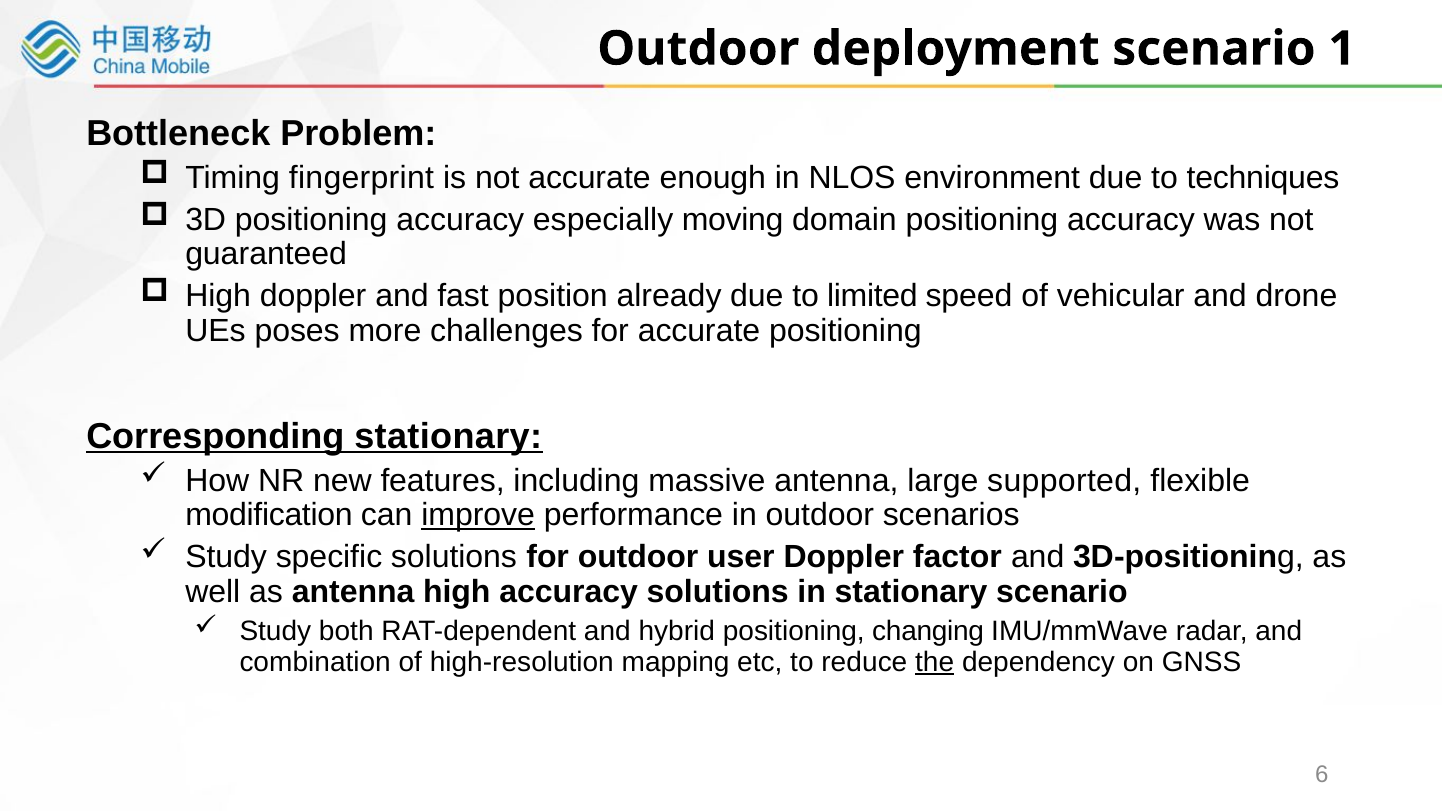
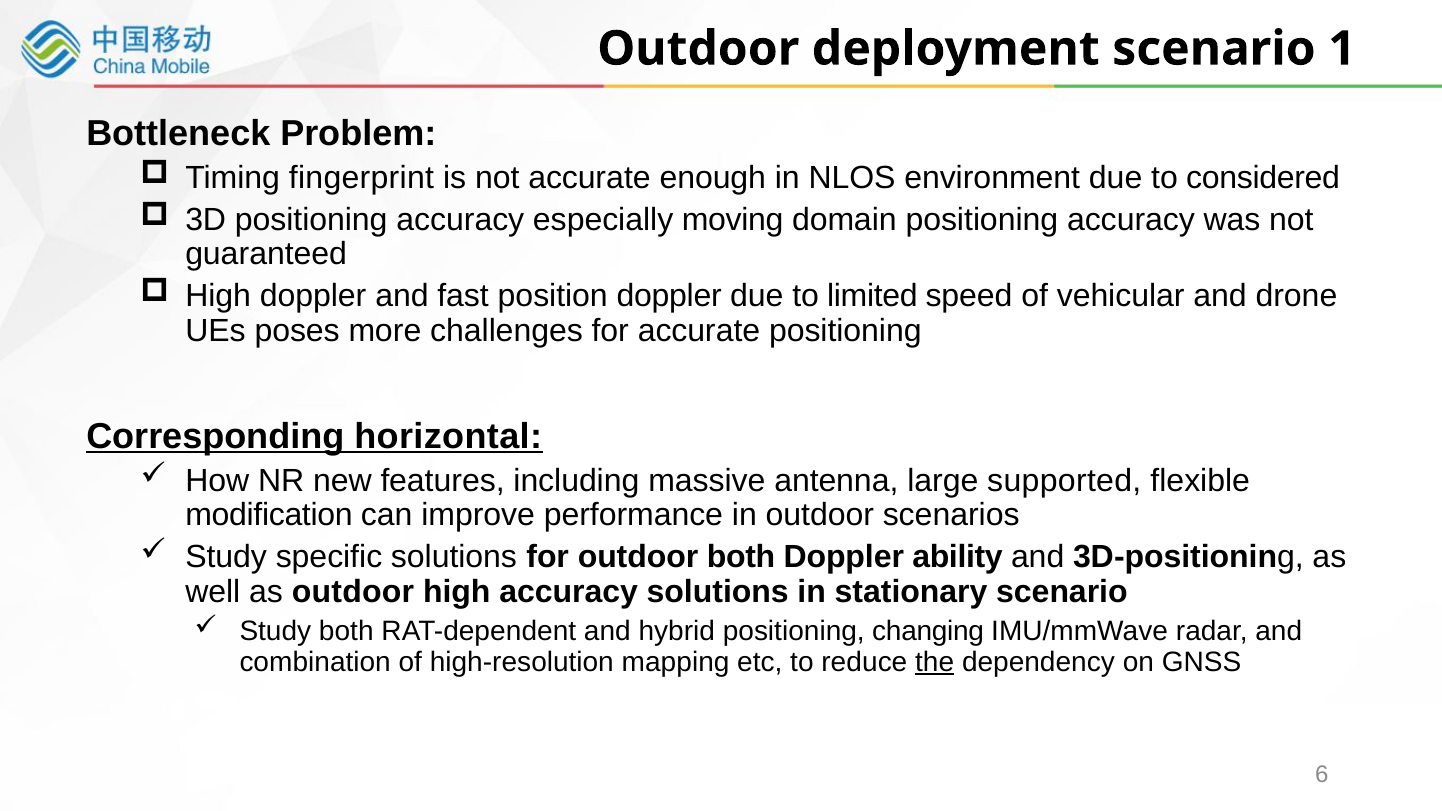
techniques: techniques -> considered (1263, 178)
position already: already -> doppler (669, 296)
Corresponding stationary: stationary -> horizontal (448, 436)
improve underline: present -> none (478, 515)
outdoor user: user -> both (741, 557)
factor: factor -> ability (958, 557)
as antenna: antenna -> outdoor (353, 592)
